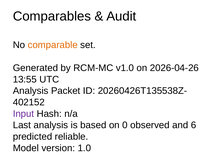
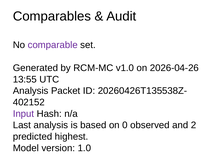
comparable colour: orange -> purple (53, 45)
6: 6 -> 2 (194, 125)
reliable: reliable -> highest (72, 137)
